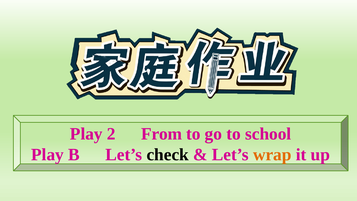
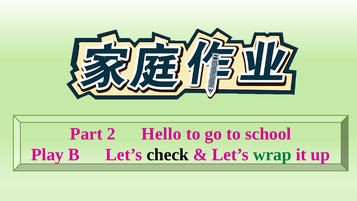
Play: Play -> Part (86, 134)
From: From -> Hello (161, 134)
wrap colour: orange -> green (272, 155)
